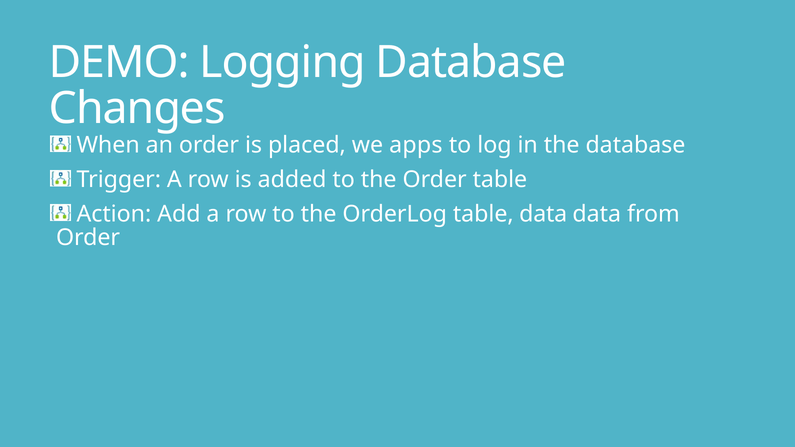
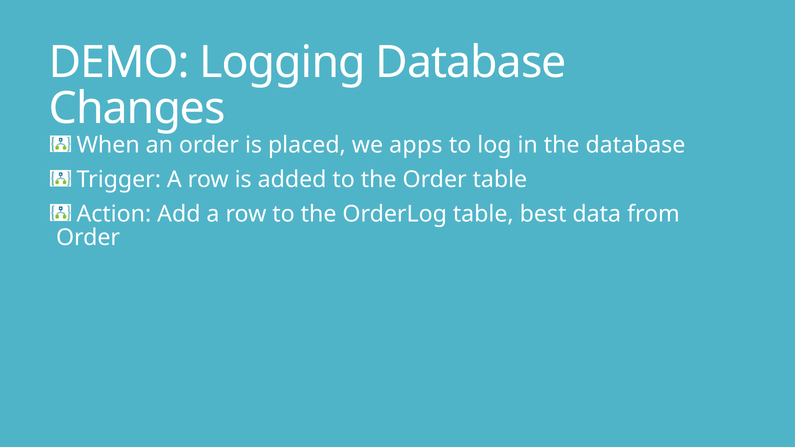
table data: data -> best (543, 214)
